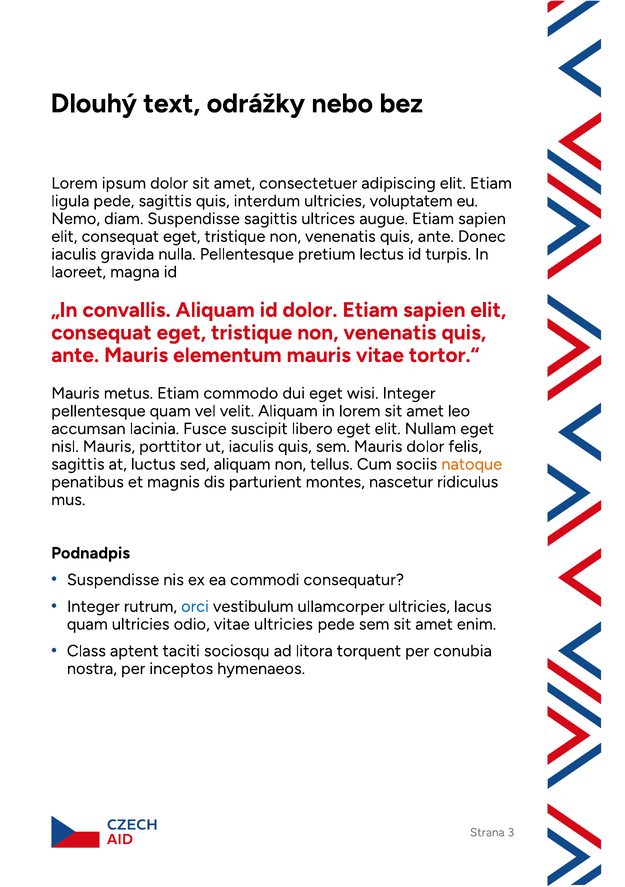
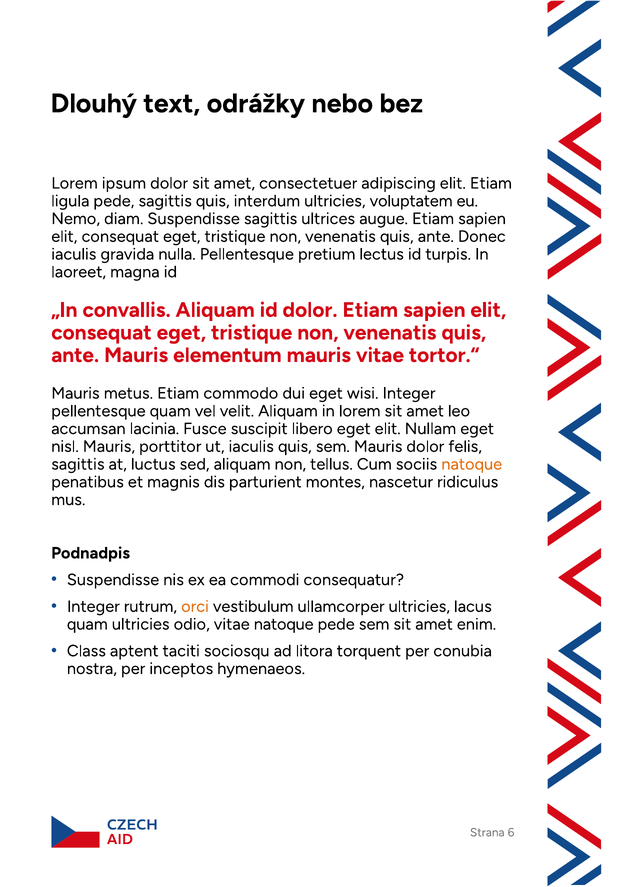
orci colour: blue -> orange (195, 606)
vitae ultricies: ultricies -> natoque (284, 624)
3: 3 -> 6 (511, 832)
